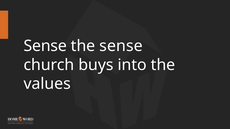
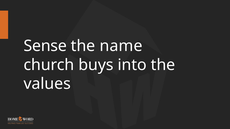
the sense: sense -> name (121, 46)
